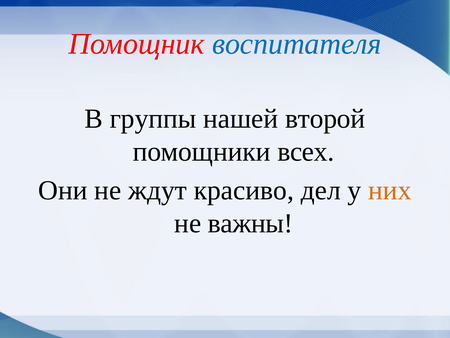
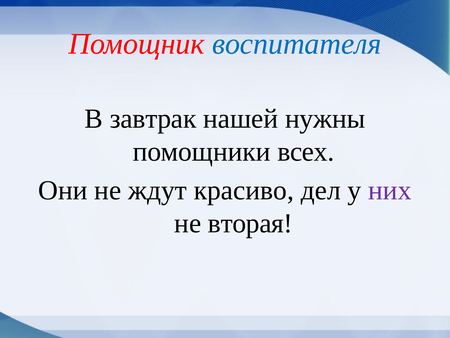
группы: группы -> завтрак (153, 119)
второй: второй -> нужны (325, 119)
них colour: orange -> purple (390, 190)
важны: важны -> вторая (250, 223)
